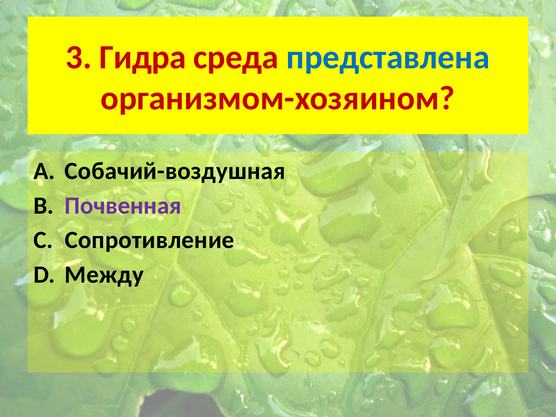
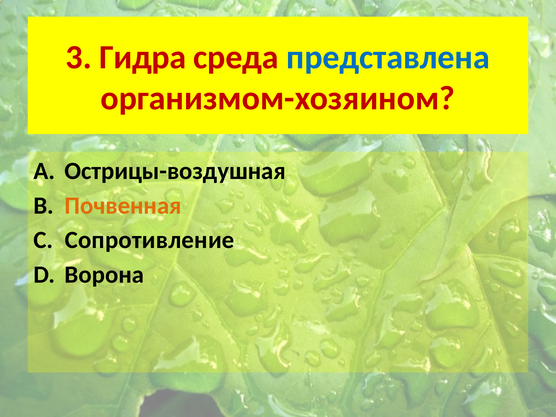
Собачий-воздушная: Собачий-воздушная -> Острицы-воздушная (175, 171)
Почвенная colour: purple -> orange (123, 206)
Между: Между -> Ворона (104, 275)
